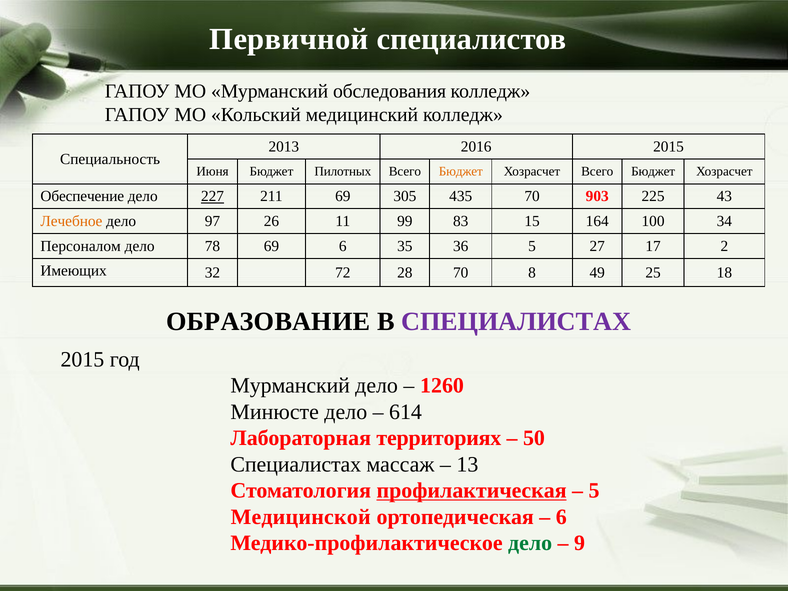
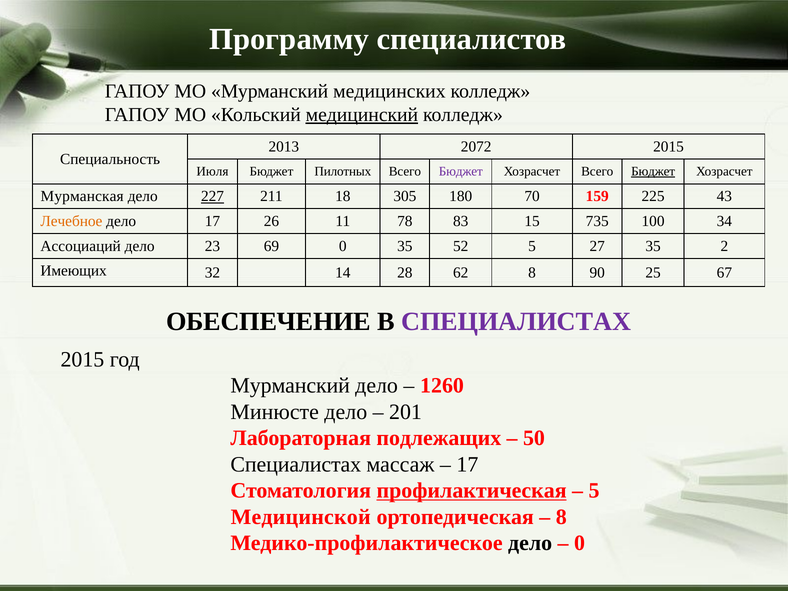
Первичной: Первичной -> Программу (289, 39)
обследования: обследования -> медицинских (389, 91)
медицинский underline: none -> present (362, 115)
2016: 2016 -> 2072 (476, 147)
Июня: Июня -> Июля (212, 171)
Бюджет colour: orange -> purple (461, 171)
Бюджет underline: none -> present (653, 171)
Обеспечение: Обеспечение -> Мурманская (82, 196)
211 69: 69 -> 18 (343, 196)
435: 435 -> 180 (461, 196)
903: 903 -> 159 (597, 196)
дело 97: 97 -> 17 (213, 221)
99: 99 -> 78 (405, 221)
164: 164 -> 735 (597, 221)
Персоналом: Персоналом -> Ассоциаций (81, 246)
78: 78 -> 23 (213, 246)
69 6: 6 -> 0 (343, 246)
36: 36 -> 52 (461, 246)
27 17: 17 -> 35 (653, 246)
72: 72 -> 14 (343, 273)
28 70: 70 -> 62 (461, 273)
49: 49 -> 90 (597, 273)
18: 18 -> 67 (724, 273)
ОБРАЗОВАНИЕ: ОБРАЗОВАНИЕ -> ОБЕСПЕЧЕНИЕ (268, 321)
614: 614 -> 201 (405, 412)
территориях: территориях -> подлежащих (439, 438)
13: 13 -> 17 (467, 464)
6: 6 -> 8 (561, 517)
дело colour: green -> black (530, 543)
9: 9 -> 0 (580, 543)
